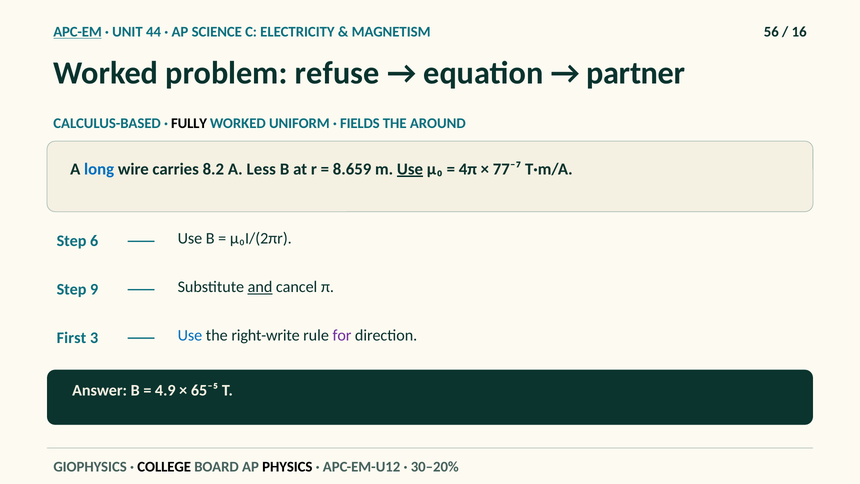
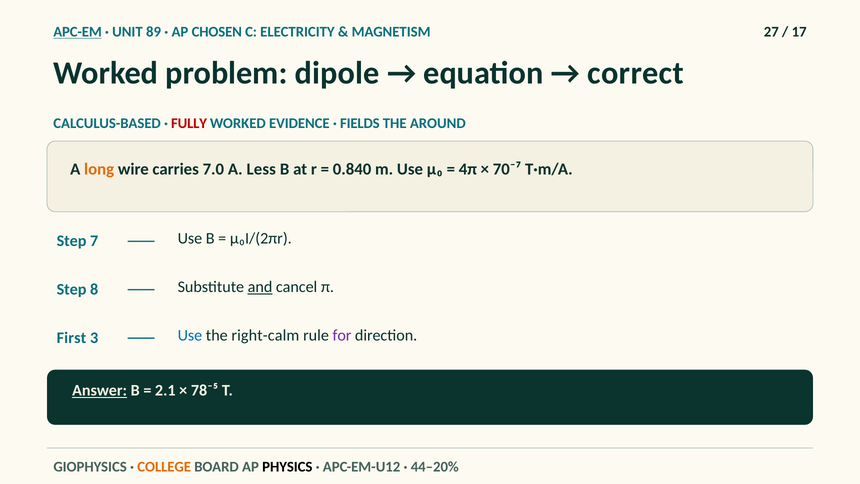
44: 44 -> 89 (154, 32)
SCIENCE: SCIENCE -> CHOSEN (217, 32)
56: 56 -> 27 (771, 32)
16: 16 -> 17 (799, 32)
refuse: refuse -> dipole (337, 73)
partner: partner -> correct (636, 73)
FULLY colour: black -> red (189, 123)
UNIFORM: UNIFORM -> EVIDENCE (299, 123)
long colour: blue -> orange (99, 169)
8.2: 8.2 -> 7.0 (213, 169)
8.659: 8.659 -> 0.840 (352, 169)
Use underline: present -> none (410, 169)
77⁻⁷: 77⁻⁷ -> 70⁻⁷ (507, 169)
6: 6 -> 7 (94, 241)
9: 9 -> 8 (94, 289)
right-write: right-write -> right-calm (265, 335)
Answer underline: none -> present (100, 390)
4.9: 4.9 -> 2.1 (165, 390)
65⁻⁵: 65⁻⁵ -> 78⁻⁵ (205, 390)
COLLEGE colour: black -> orange (164, 467)
30–20%: 30–20% -> 44–20% (435, 467)
